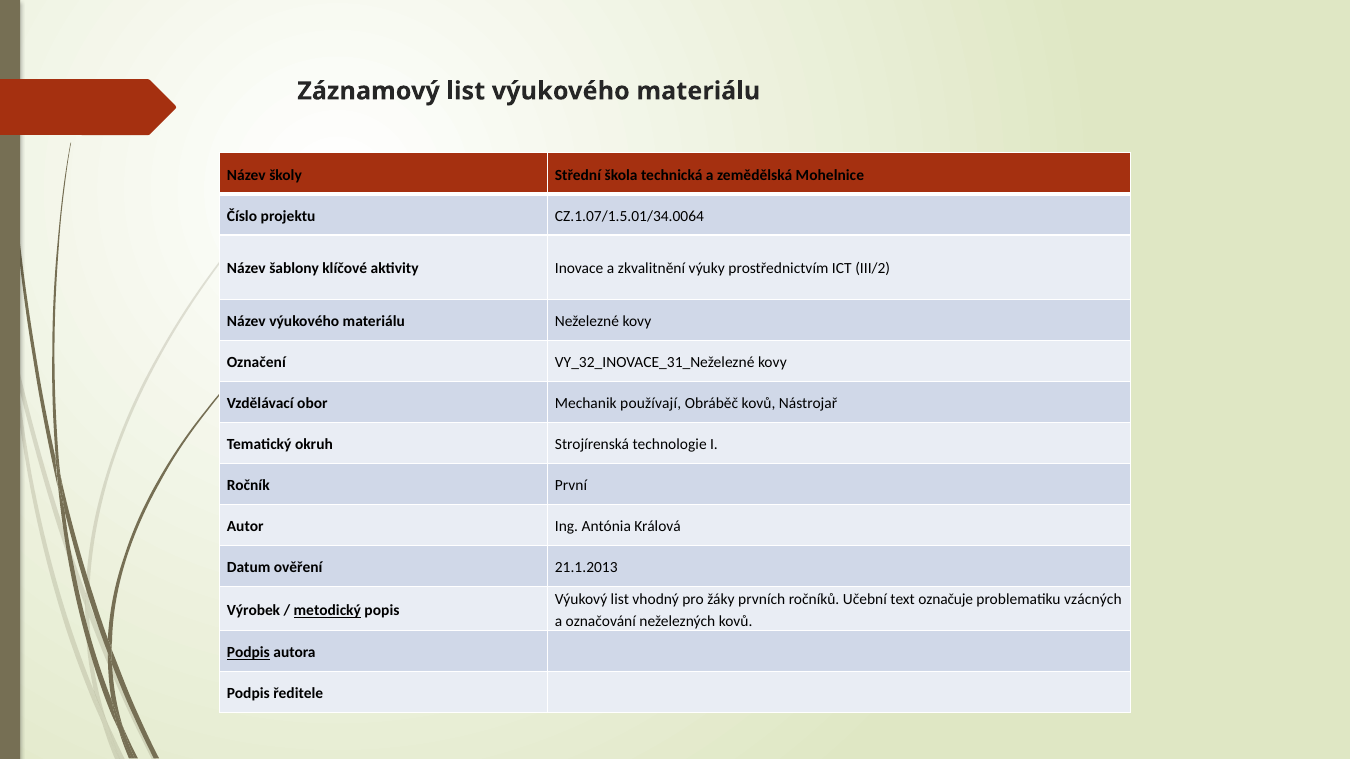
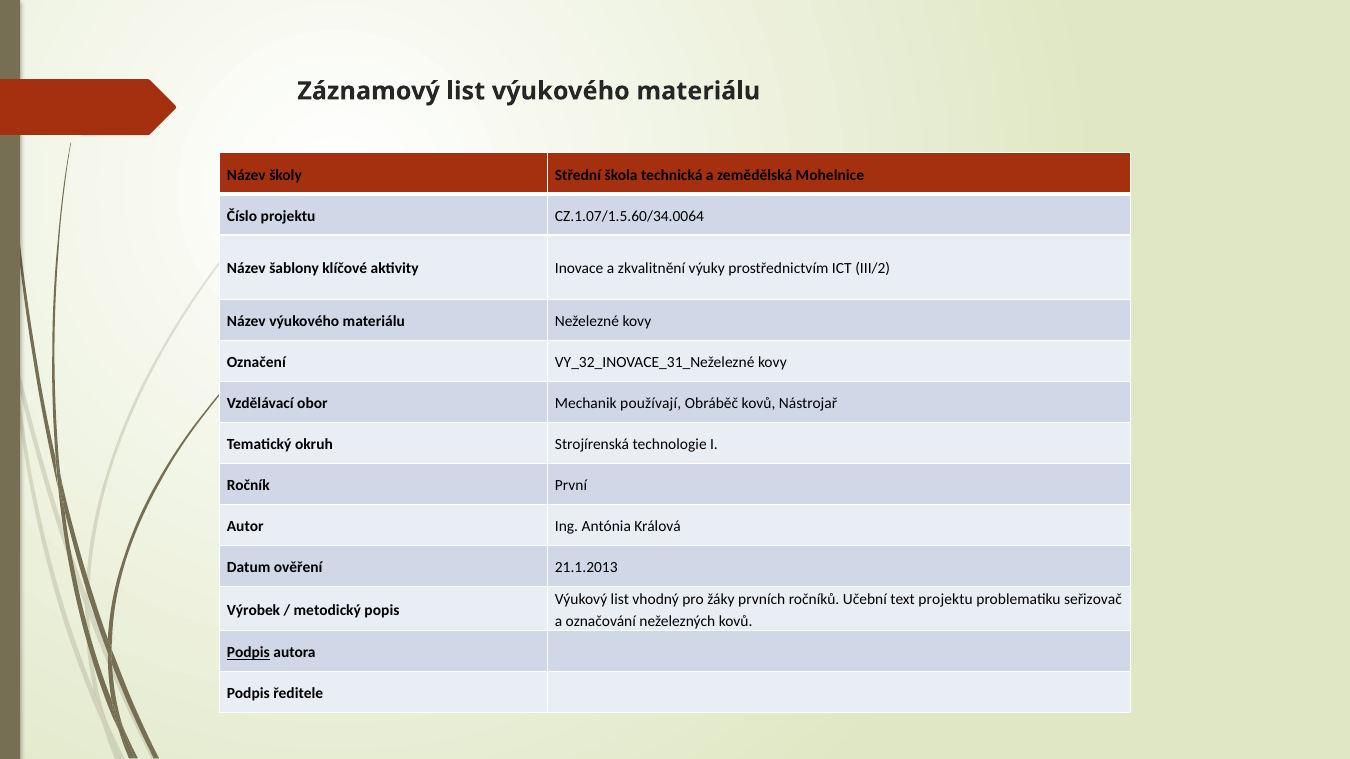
CZ.1.07/1.5.01/34.0064: CZ.1.07/1.5.01/34.0064 -> CZ.1.07/1.5.60/34.0064 (629, 216)
text označuje: označuje -> projektu (946, 600)
vzácných: vzácných -> seřizovač (1093, 600)
metodický underline: present -> none (327, 611)
